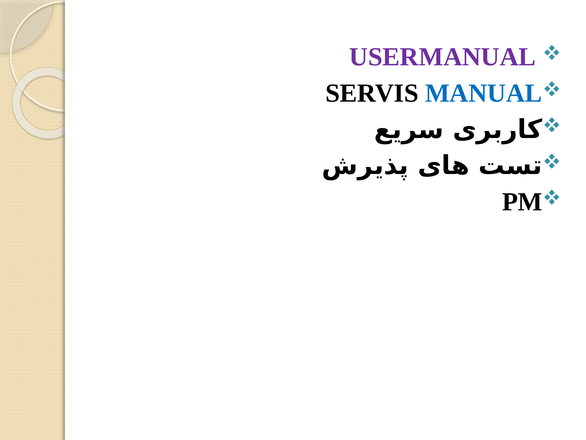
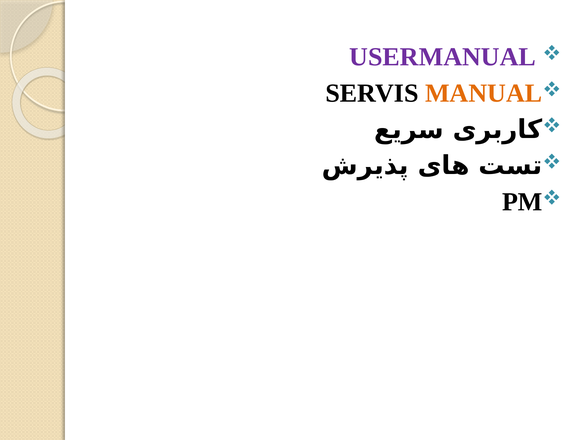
MANUAL colour: blue -> orange (484, 93)
